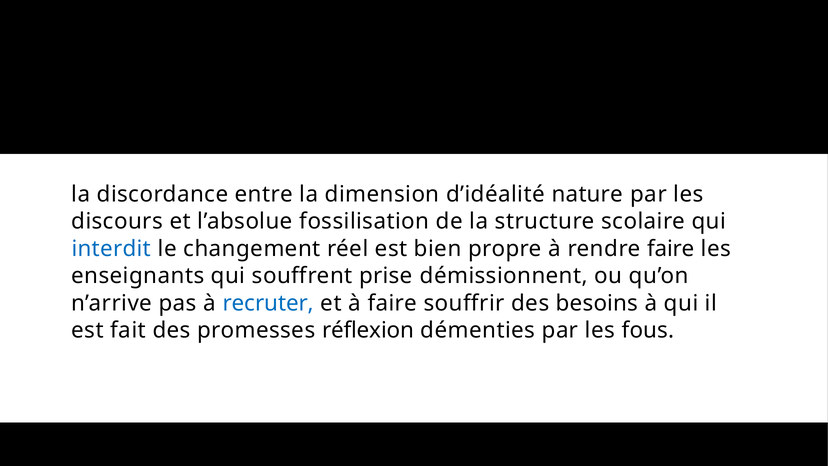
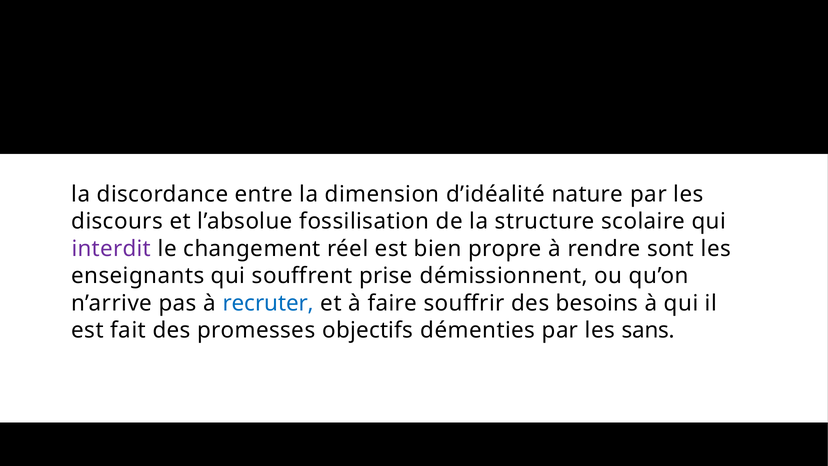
interdit colour: blue -> purple (111, 249)
rendre faire: faire -> sont (671, 249)
réflexion: réflexion -> objectifs (368, 330)
fous: fous -> sans (648, 330)
